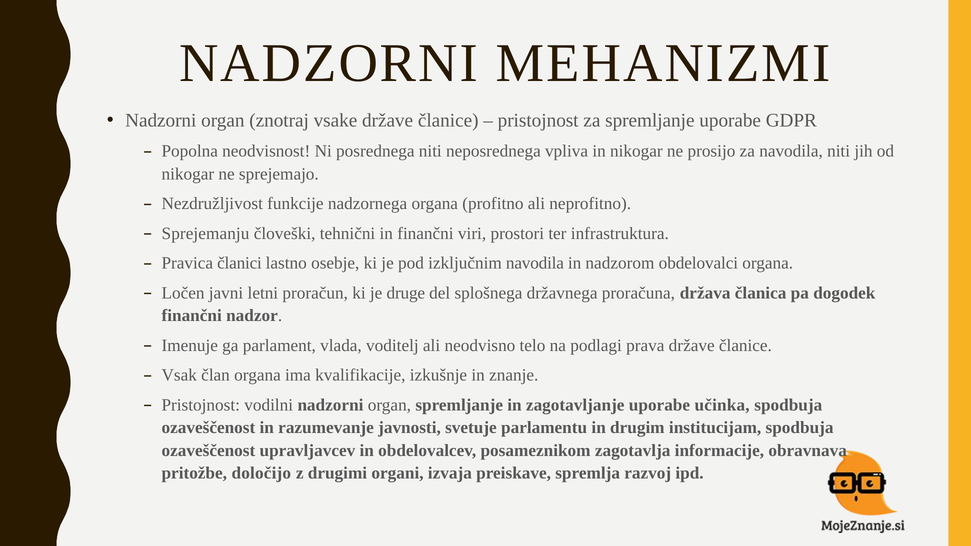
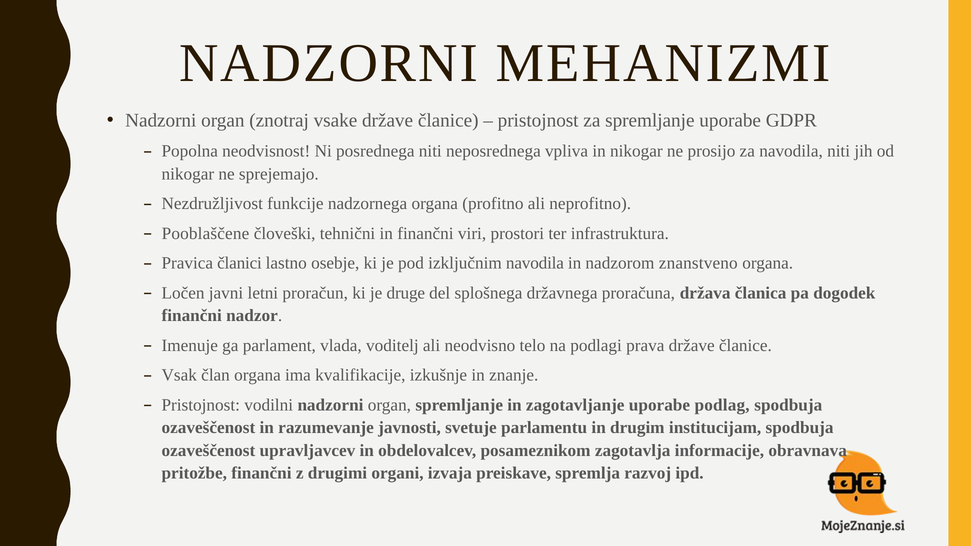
Sprejemanju: Sprejemanju -> Pooblaščene (205, 234)
obdelovalci: obdelovalci -> znanstveno (698, 263)
učinka: učinka -> podlag (722, 405)
pritožbe določijo: določijo -> finančni (261, 473)
